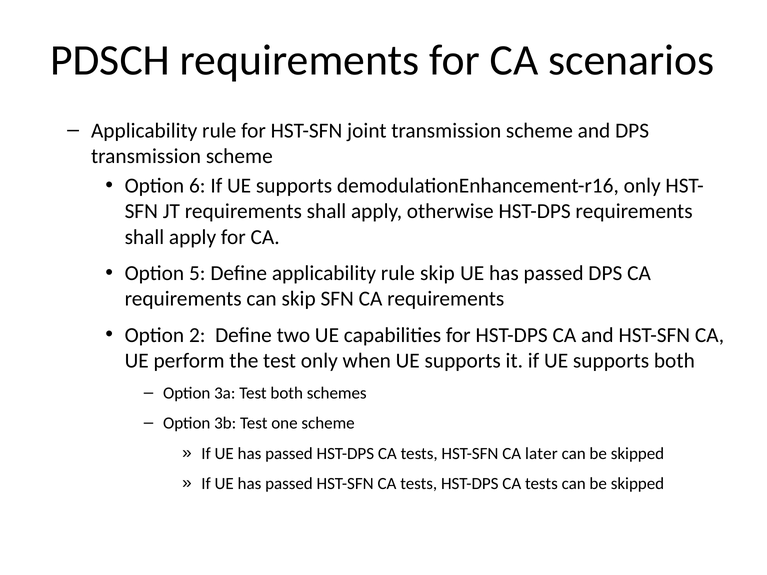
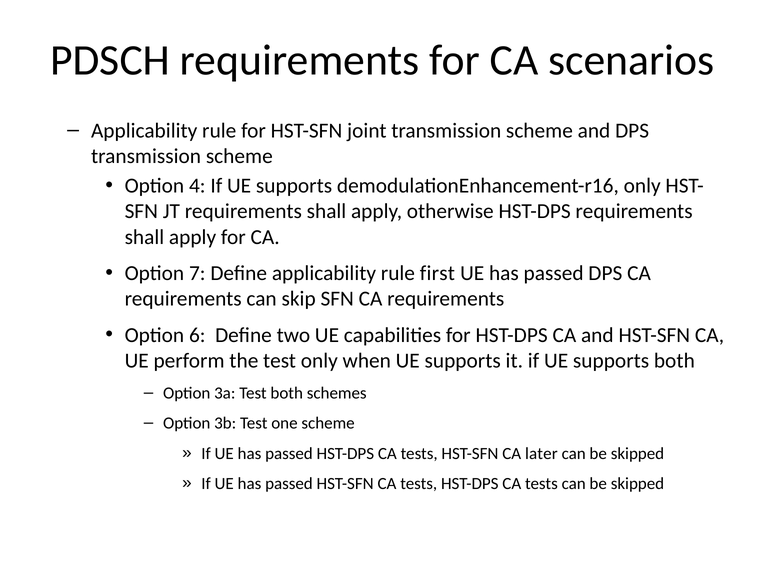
6: 6 -> 4 (197, 186)
5: 5 -> 7 (197, 273)
rule skip: skip -> first (437, 273)
2: 2 -> 6 (197, 335)
